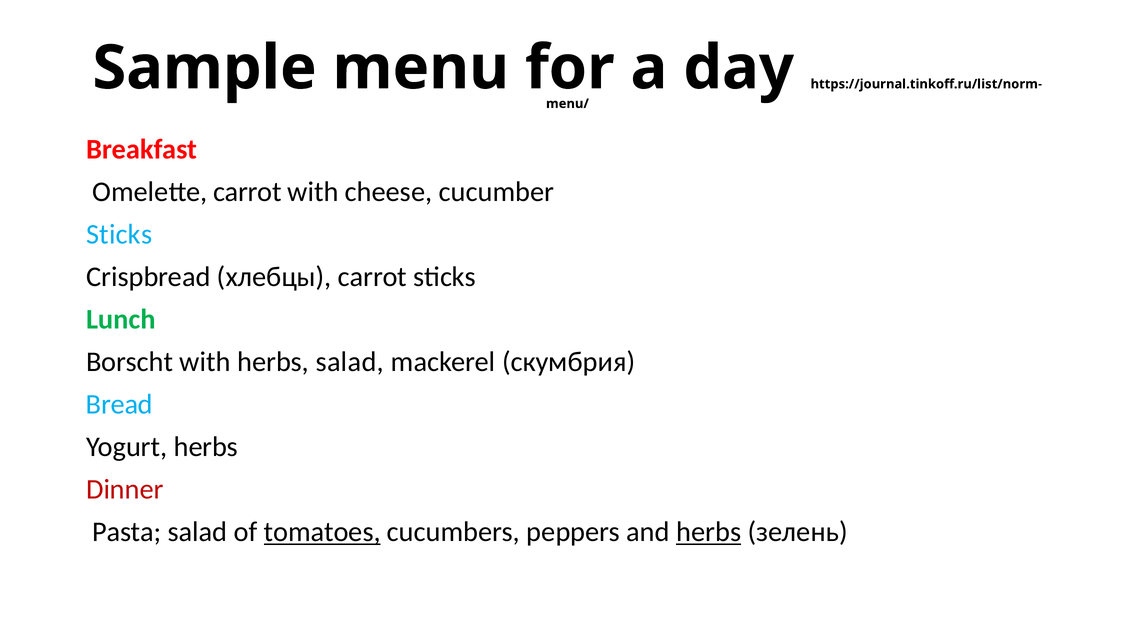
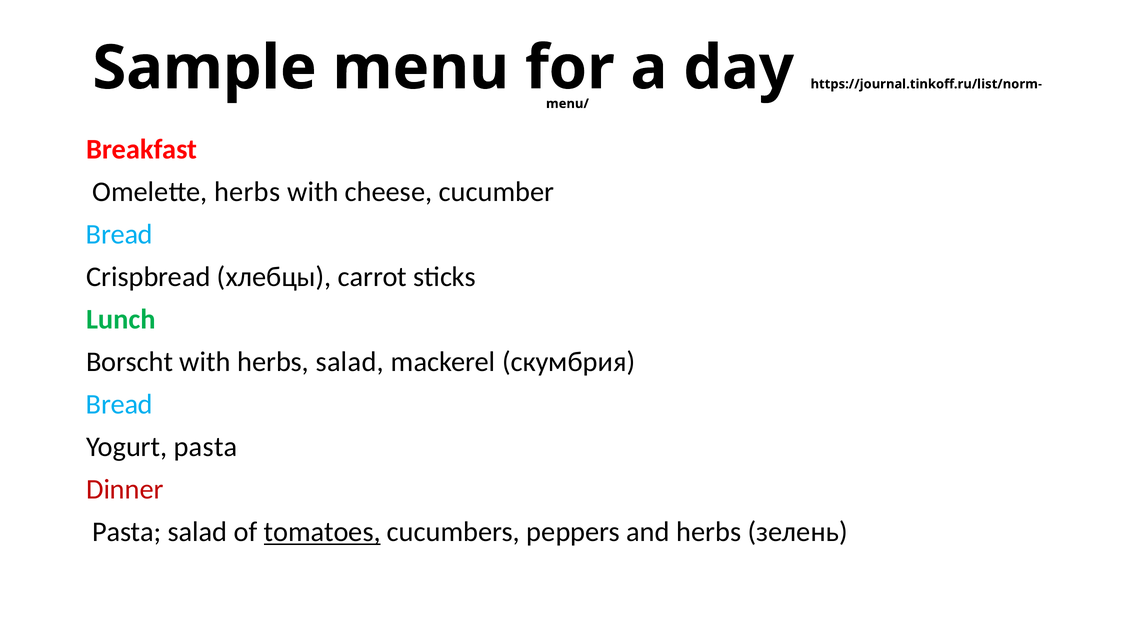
Omelette carrot: carrot -> herbs (247, 192)
Sticks: Sticks -> Bread (119, 235)
Yogurt herbs: herbs -> pasta (206, 447)
herbs underline: present -> none (709, 532)
